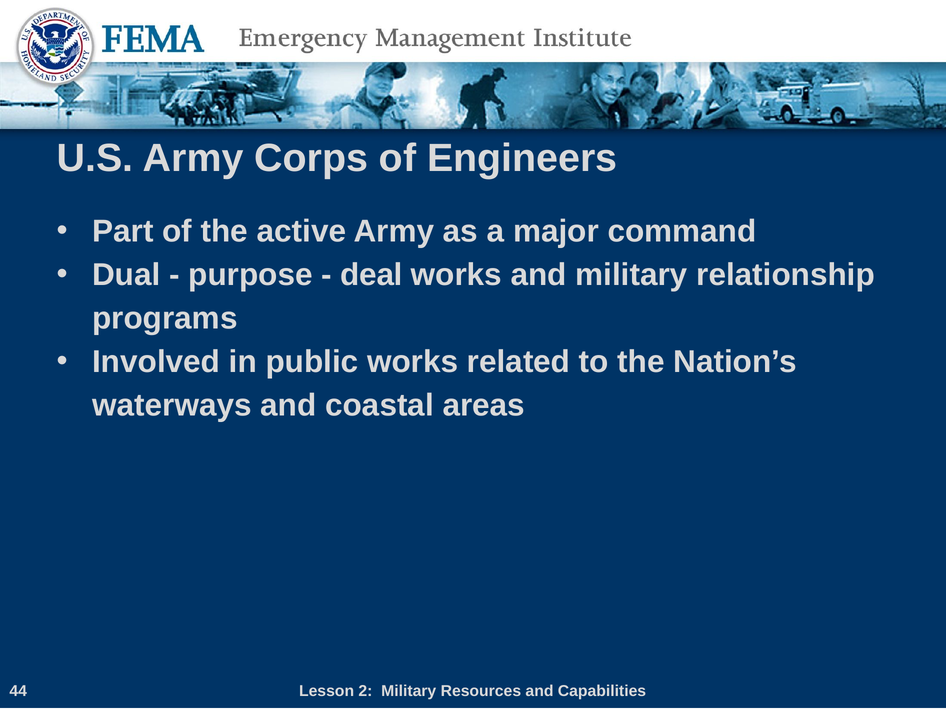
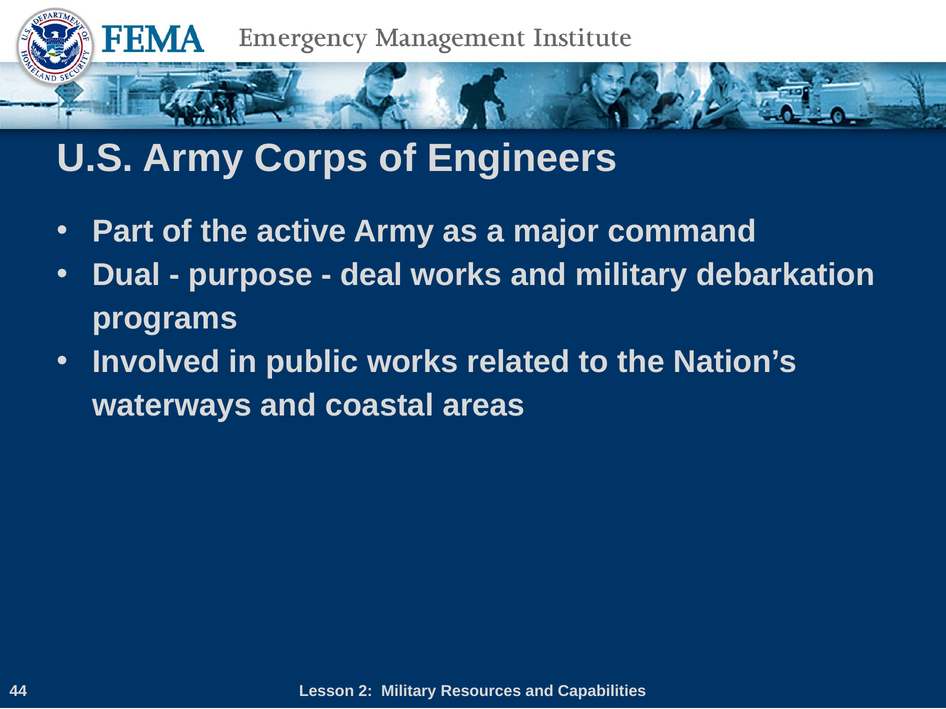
relationship: relationship -> debarkation (786, 275)
